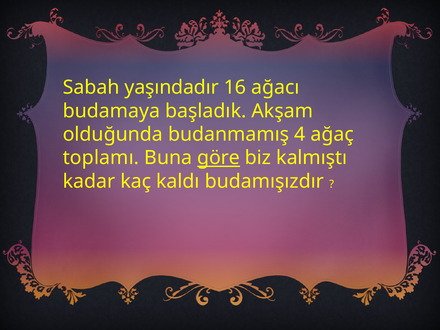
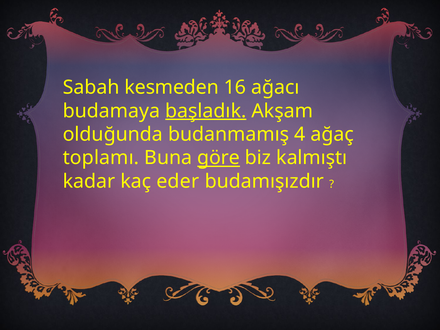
yaşındadır: yaşındadır -> kesmeden (172, 87)
başladık underline: none -> present (206, 111)
kaldı: kaldı -> eder (178, 181)
